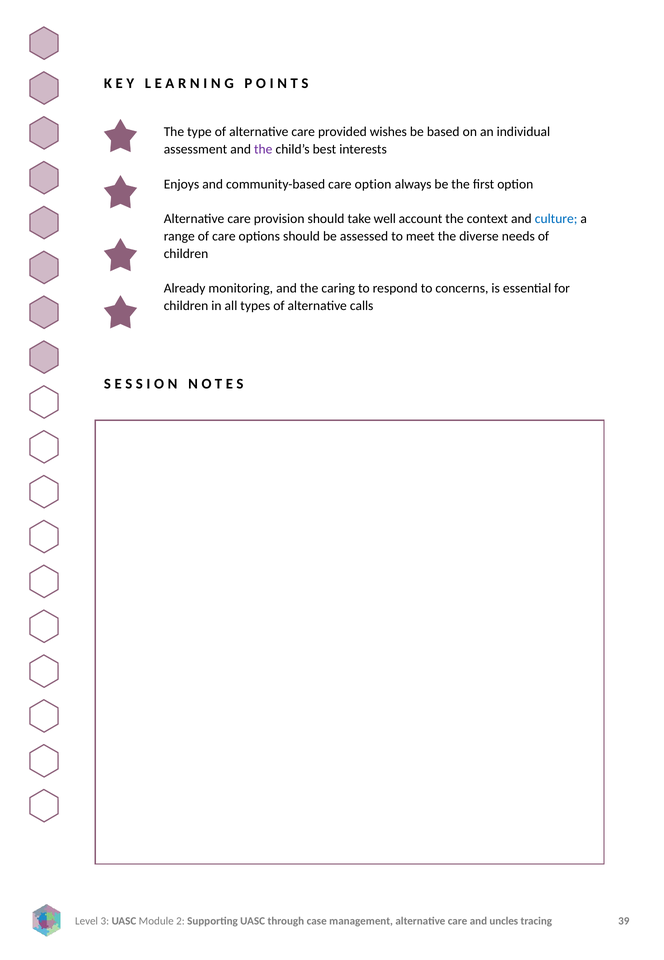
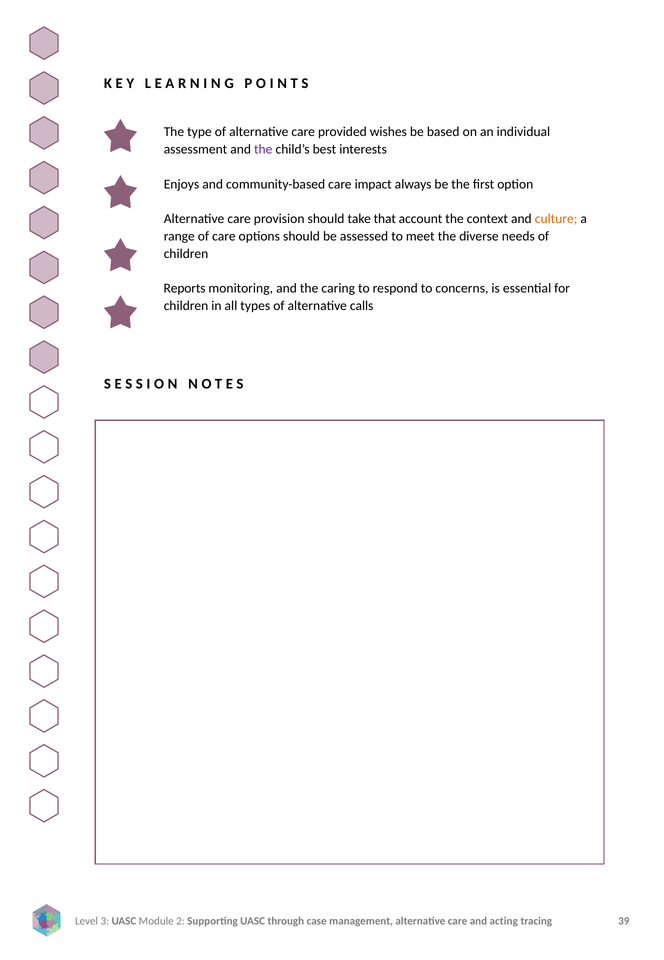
care option: option -> impact (373, 184)
well: well -> that (385, 219)
culture colour: blue -> orange (556, 219)
Already: Already -> Reports (185, 288)
uncles: uncles -> acting (504, 920)
